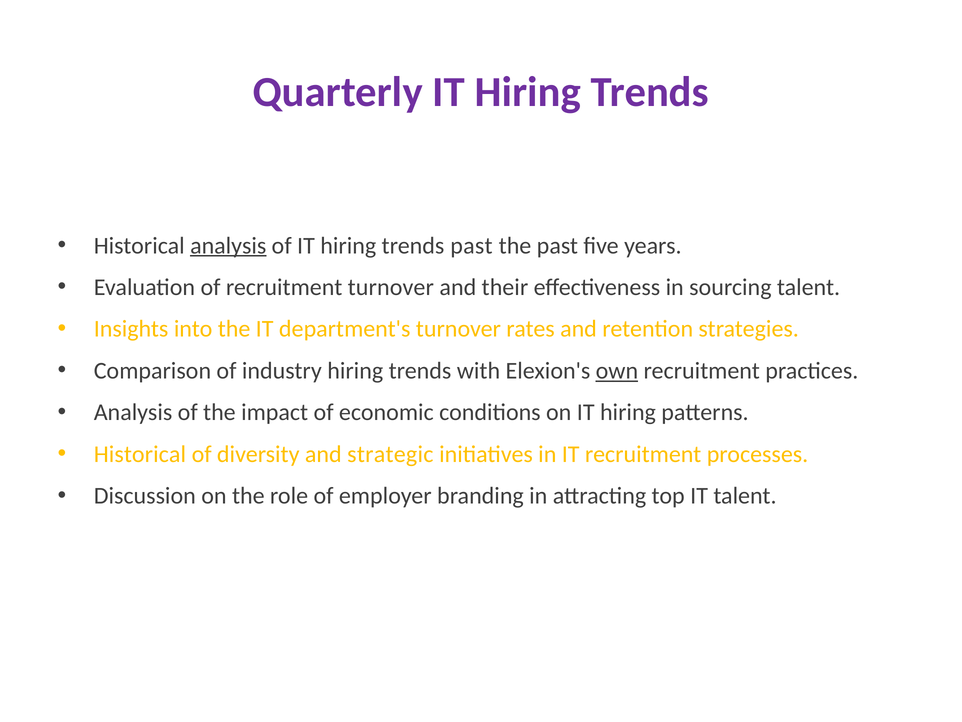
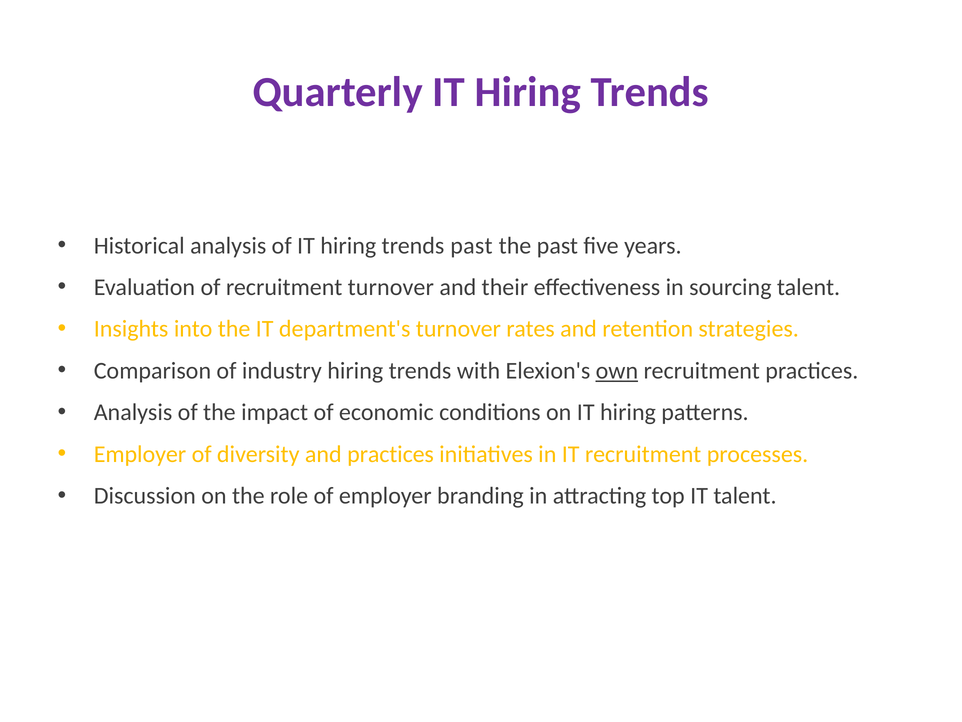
analysis underline: present -> none (228, 245)
Historical: Historical -> Employer (140, 454)
and strategic: strategic -> practices (391, 454)
